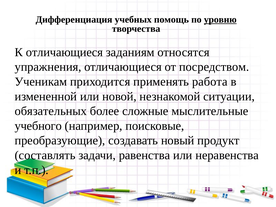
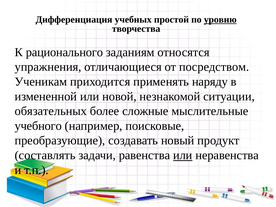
помощь: помощь -> простой (171, 20)
К отличающиеся: отличающиеся -> рационального (64, 52)
работа: работа -> наряду (210, 82)
или underline: none -> present (183, 155)
